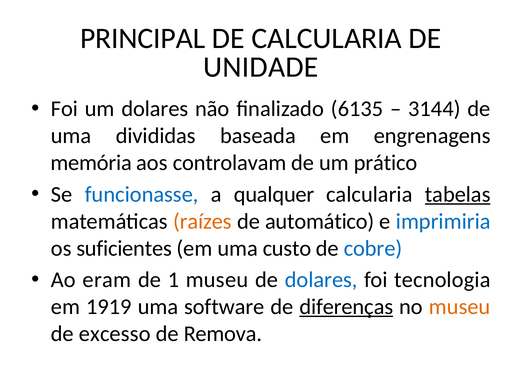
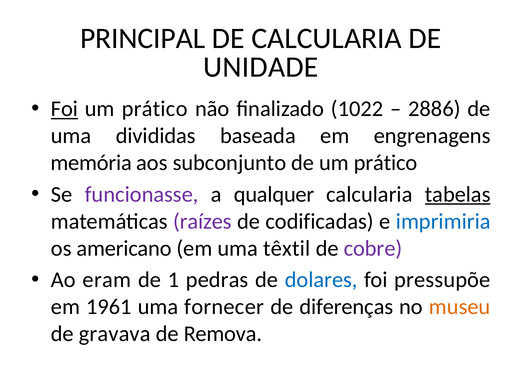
Foi underline: none -> present (64, 109)
dolares: dolares -> prático (155, 109)
6135: 6135 -> 1022 (357, 109)
3144: 3144 -> 2886 (434, 109)
controlavam: controlavam -> subconjunto (229, 163)
funcionasse colour: blue -> purple (142, 195)
raízes colour: orange -> purple (202, 222)
automático: automático -> codificadas (320, 222)
suficientes: suficientes -> americano (124, 249)
custo: custo -> têxtil (287, 249)
cobre colour: blue -> purple (373, 249)
1 museu: museu -> pedras (217, 280)
tecnologia: tecnologia -> pressupõe (442, 280)
1919: 1919 -> 1961 (109, 307)
software: software -> fornecer (224, 307)
diferenças underline: present -> none (346, 307)
excesso: excesso -> gravava (115, 334)
